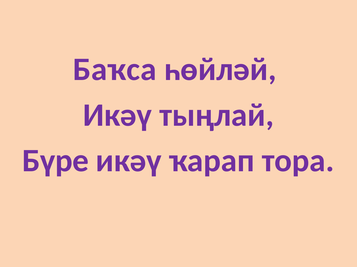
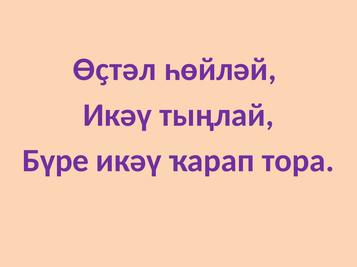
Баҡса: Баҡса -> Өҫтәл (115, 70)
